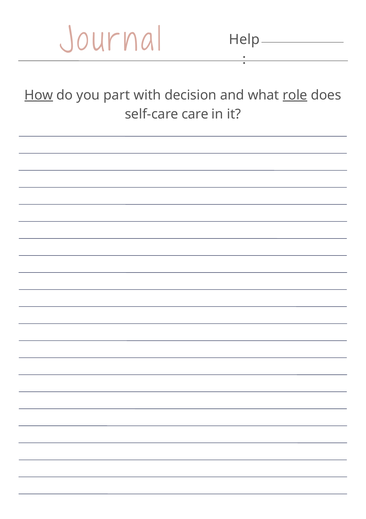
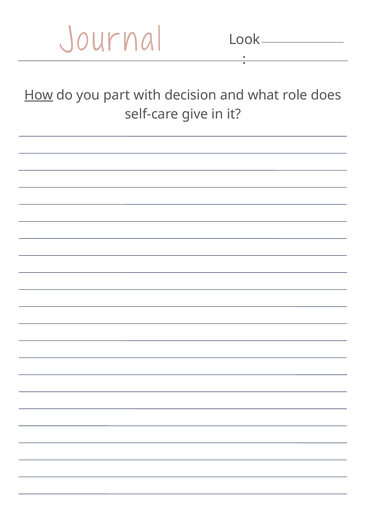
Help: Help -> Look (244, 40)
role underline: present -> none (295, 95)
care: care -> give (195, 114)
